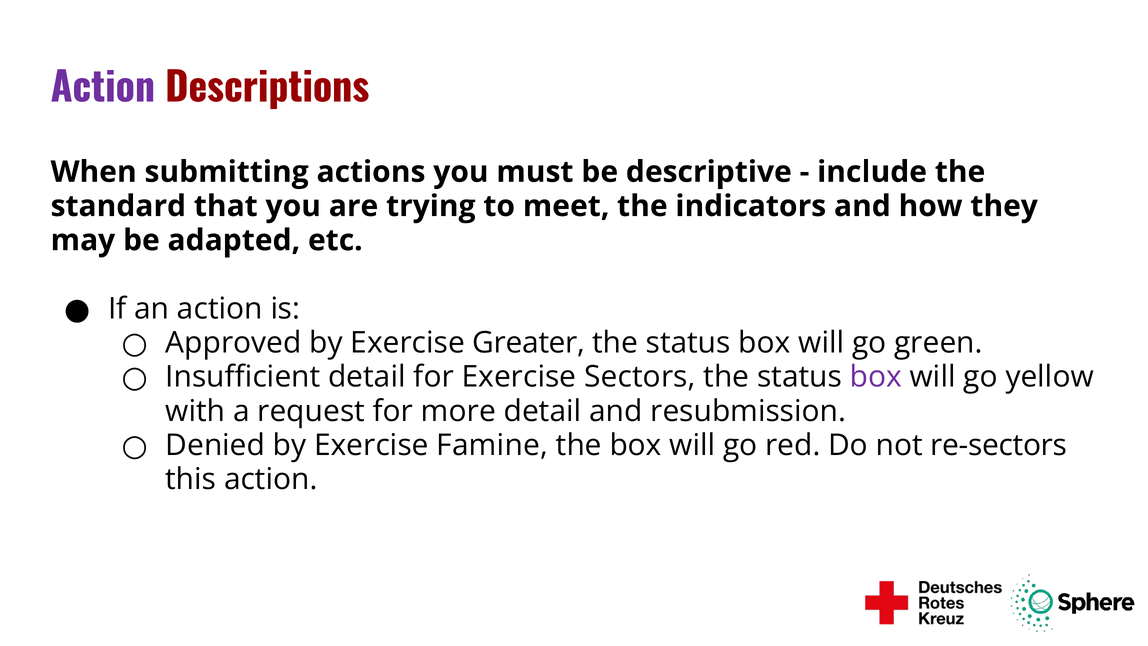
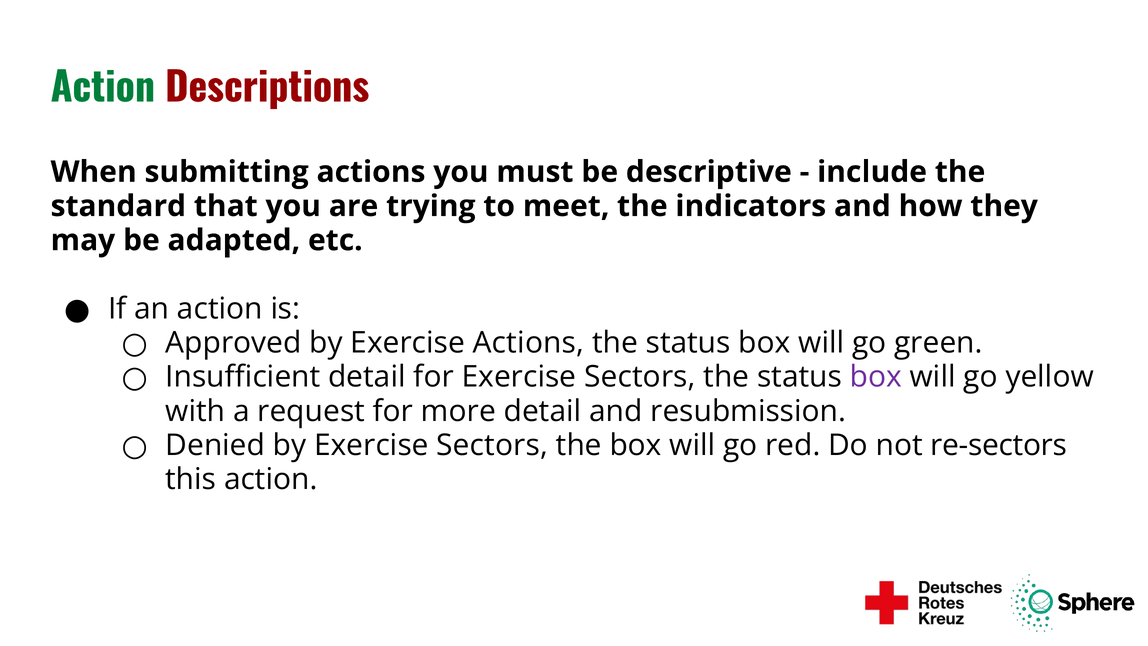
Action colour: purple -> green (103, 88)
Exercise Greater: Greater -> Actions (528, 343)
by Exercise Famine: Famine -> Sectors (492, 445)
